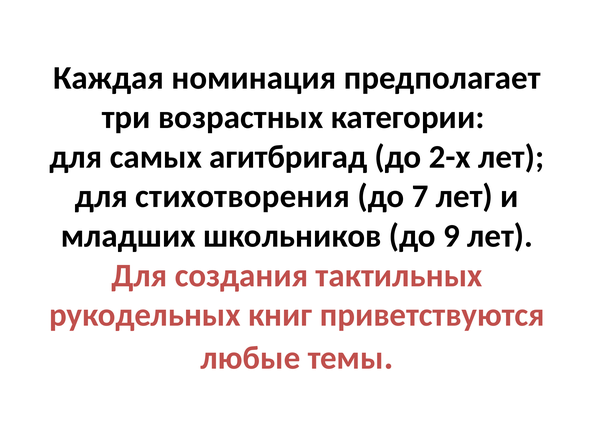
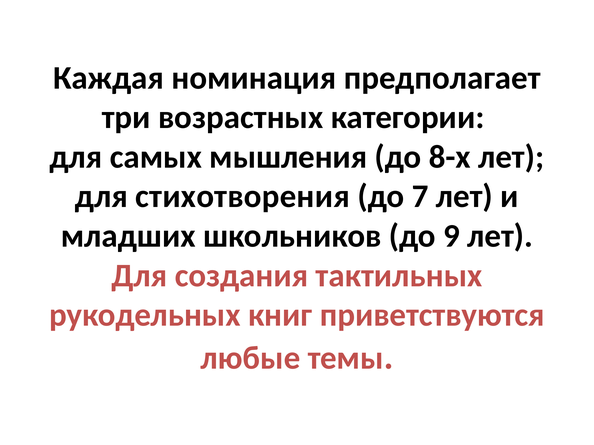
агитбригад: агитбригад -> мышления (288, 157)
2-х: 2-х -> 8-х (450, 157)
